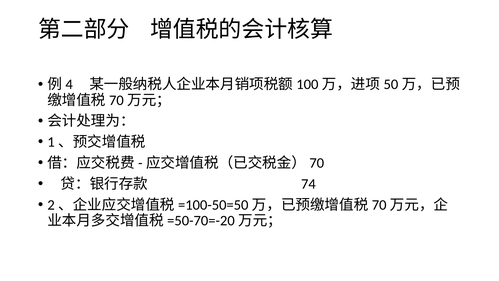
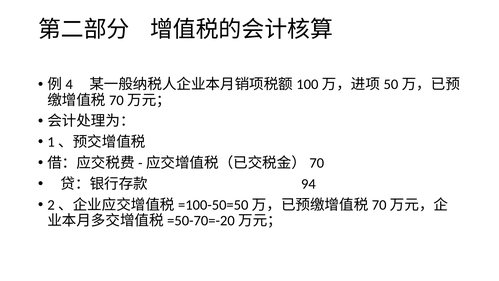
74: 74 -> 94 (308, 184)
